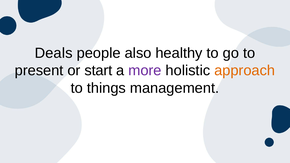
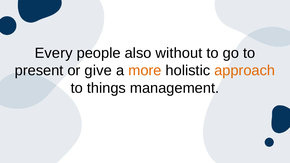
Deals: Deals -> Every (54, 53)
healthy: healthy -> without (179, 53)
start: start -> give (98, 71)
more colour: purple -> orange (145, 71)
